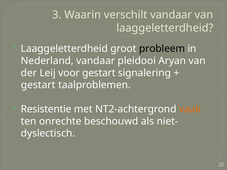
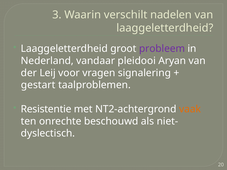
verschilt vandaar: vandaar -> nadelen (171, 15)
probleem colour: black -> purple (162, 49)
voor gestart: gestart -> vragen (99, 73)
